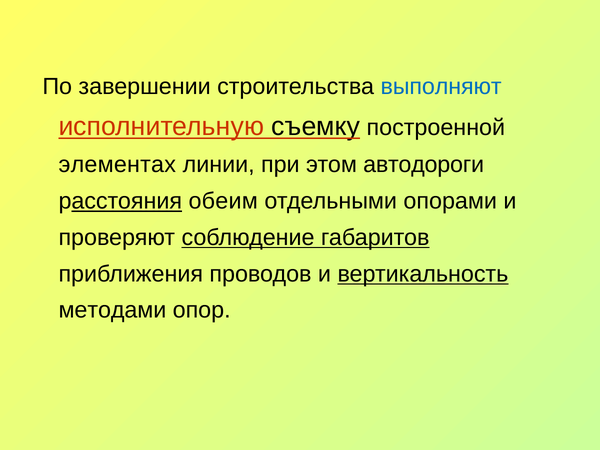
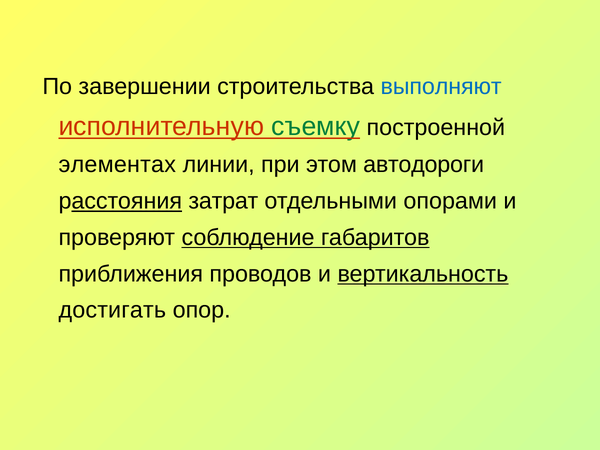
съемку colour: black -> green (316, 126)
обеим: обеим -> затрат (223, 201)
методами: методами -> достигать (112, 310)
